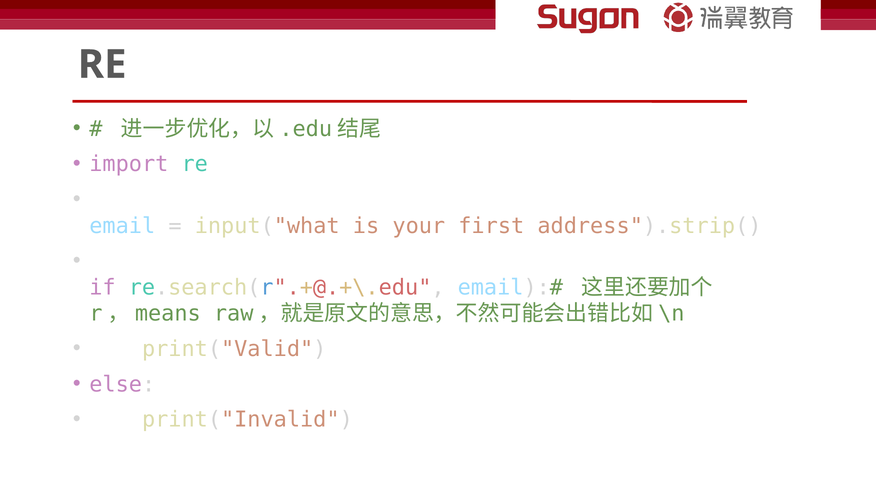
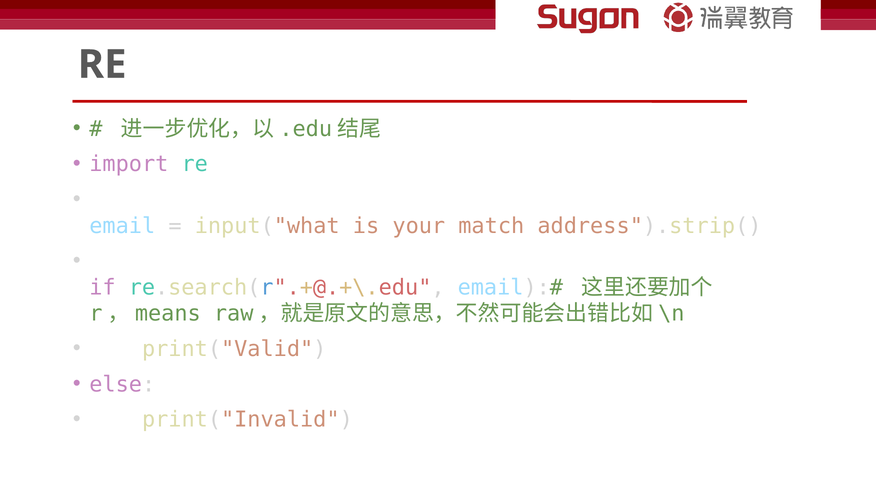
first: first -> match (491, 226)
